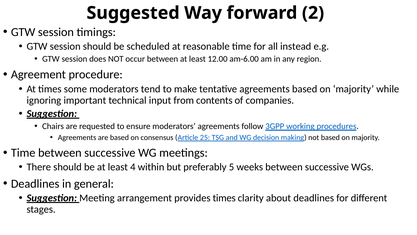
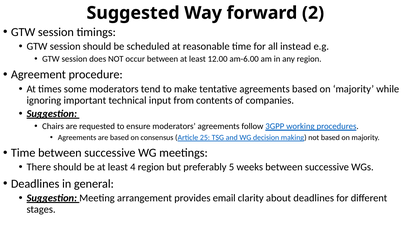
4 within: within -> region (151, 167)
provides times: times -> email (224, 198)
